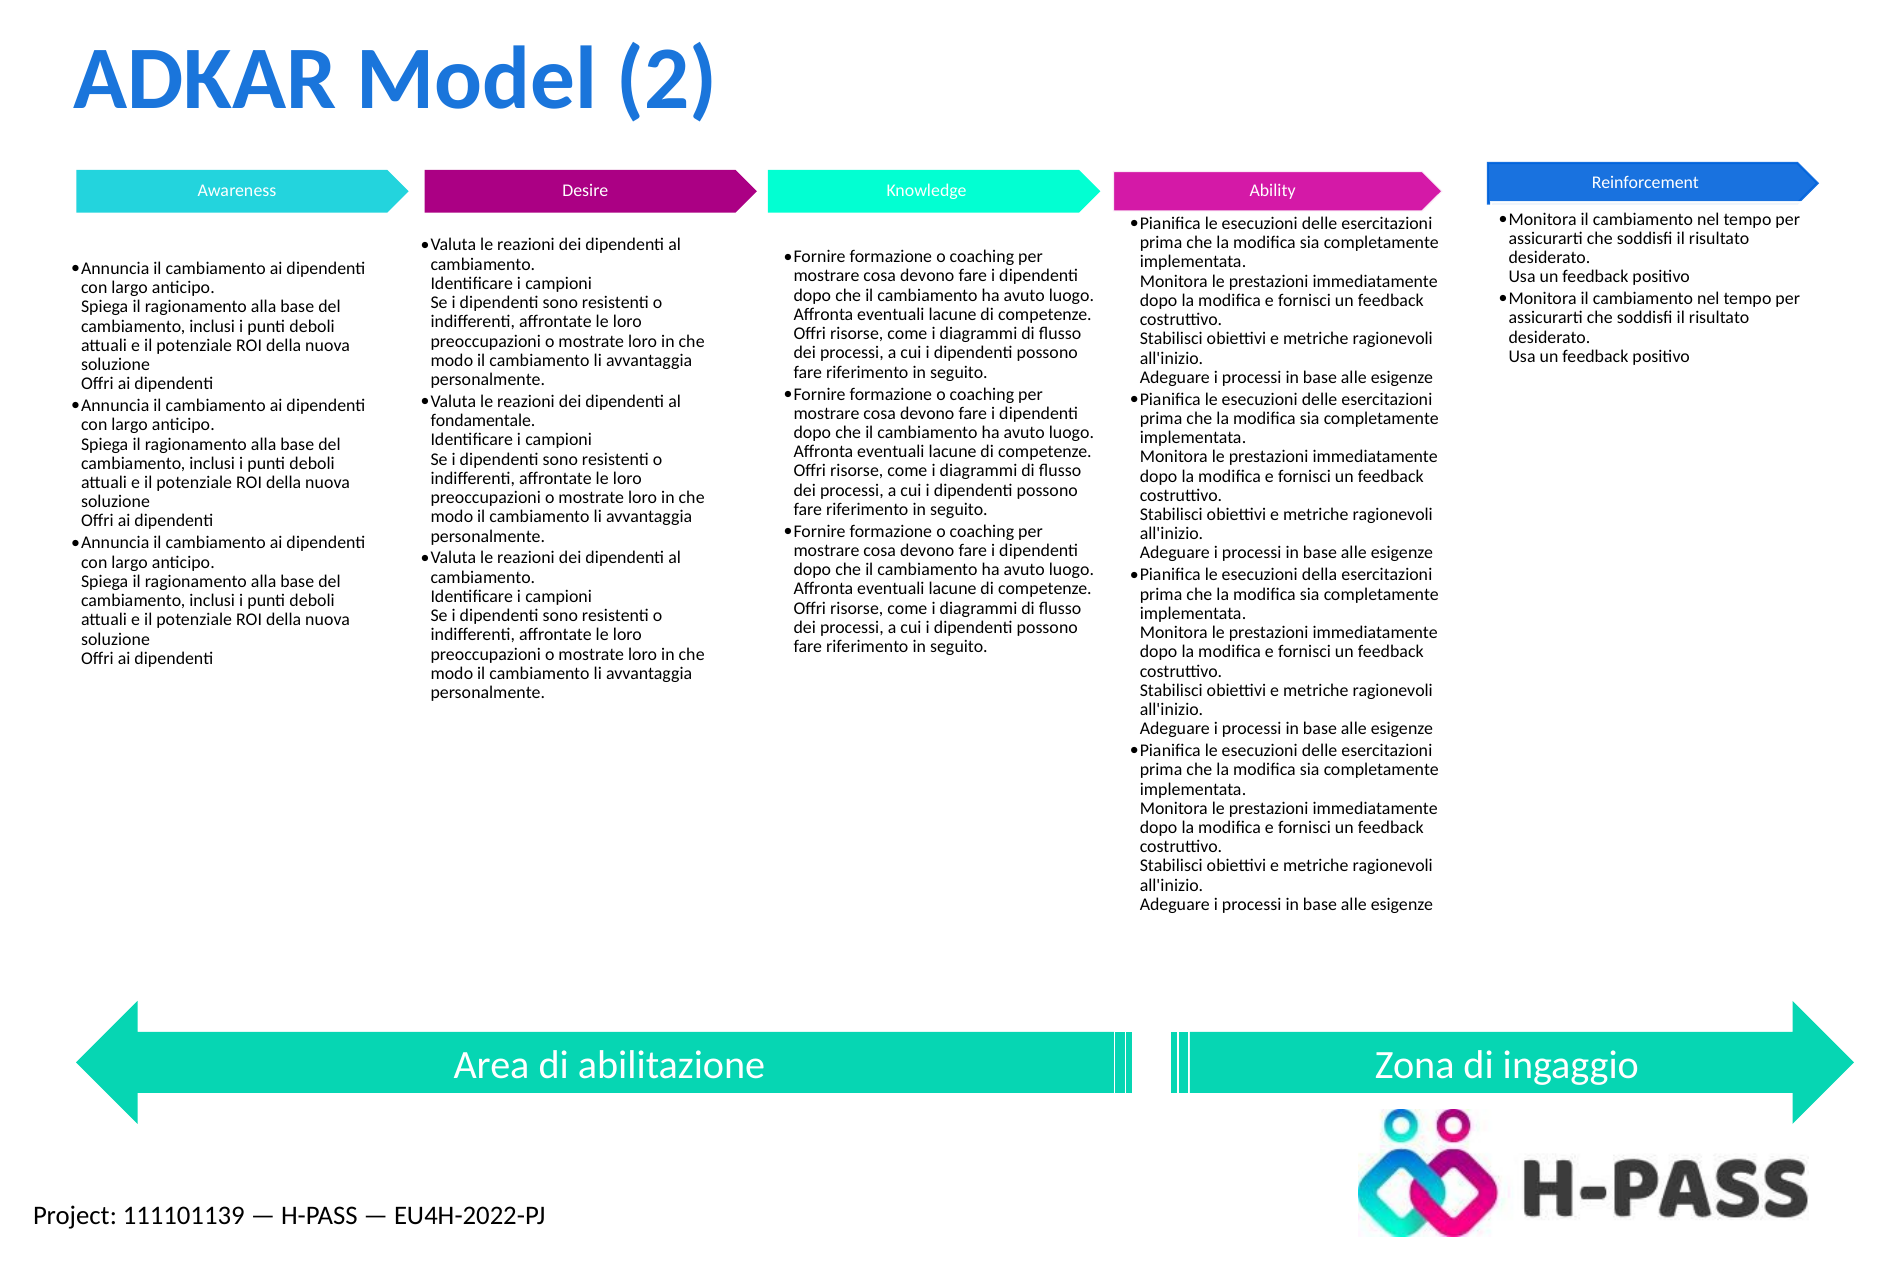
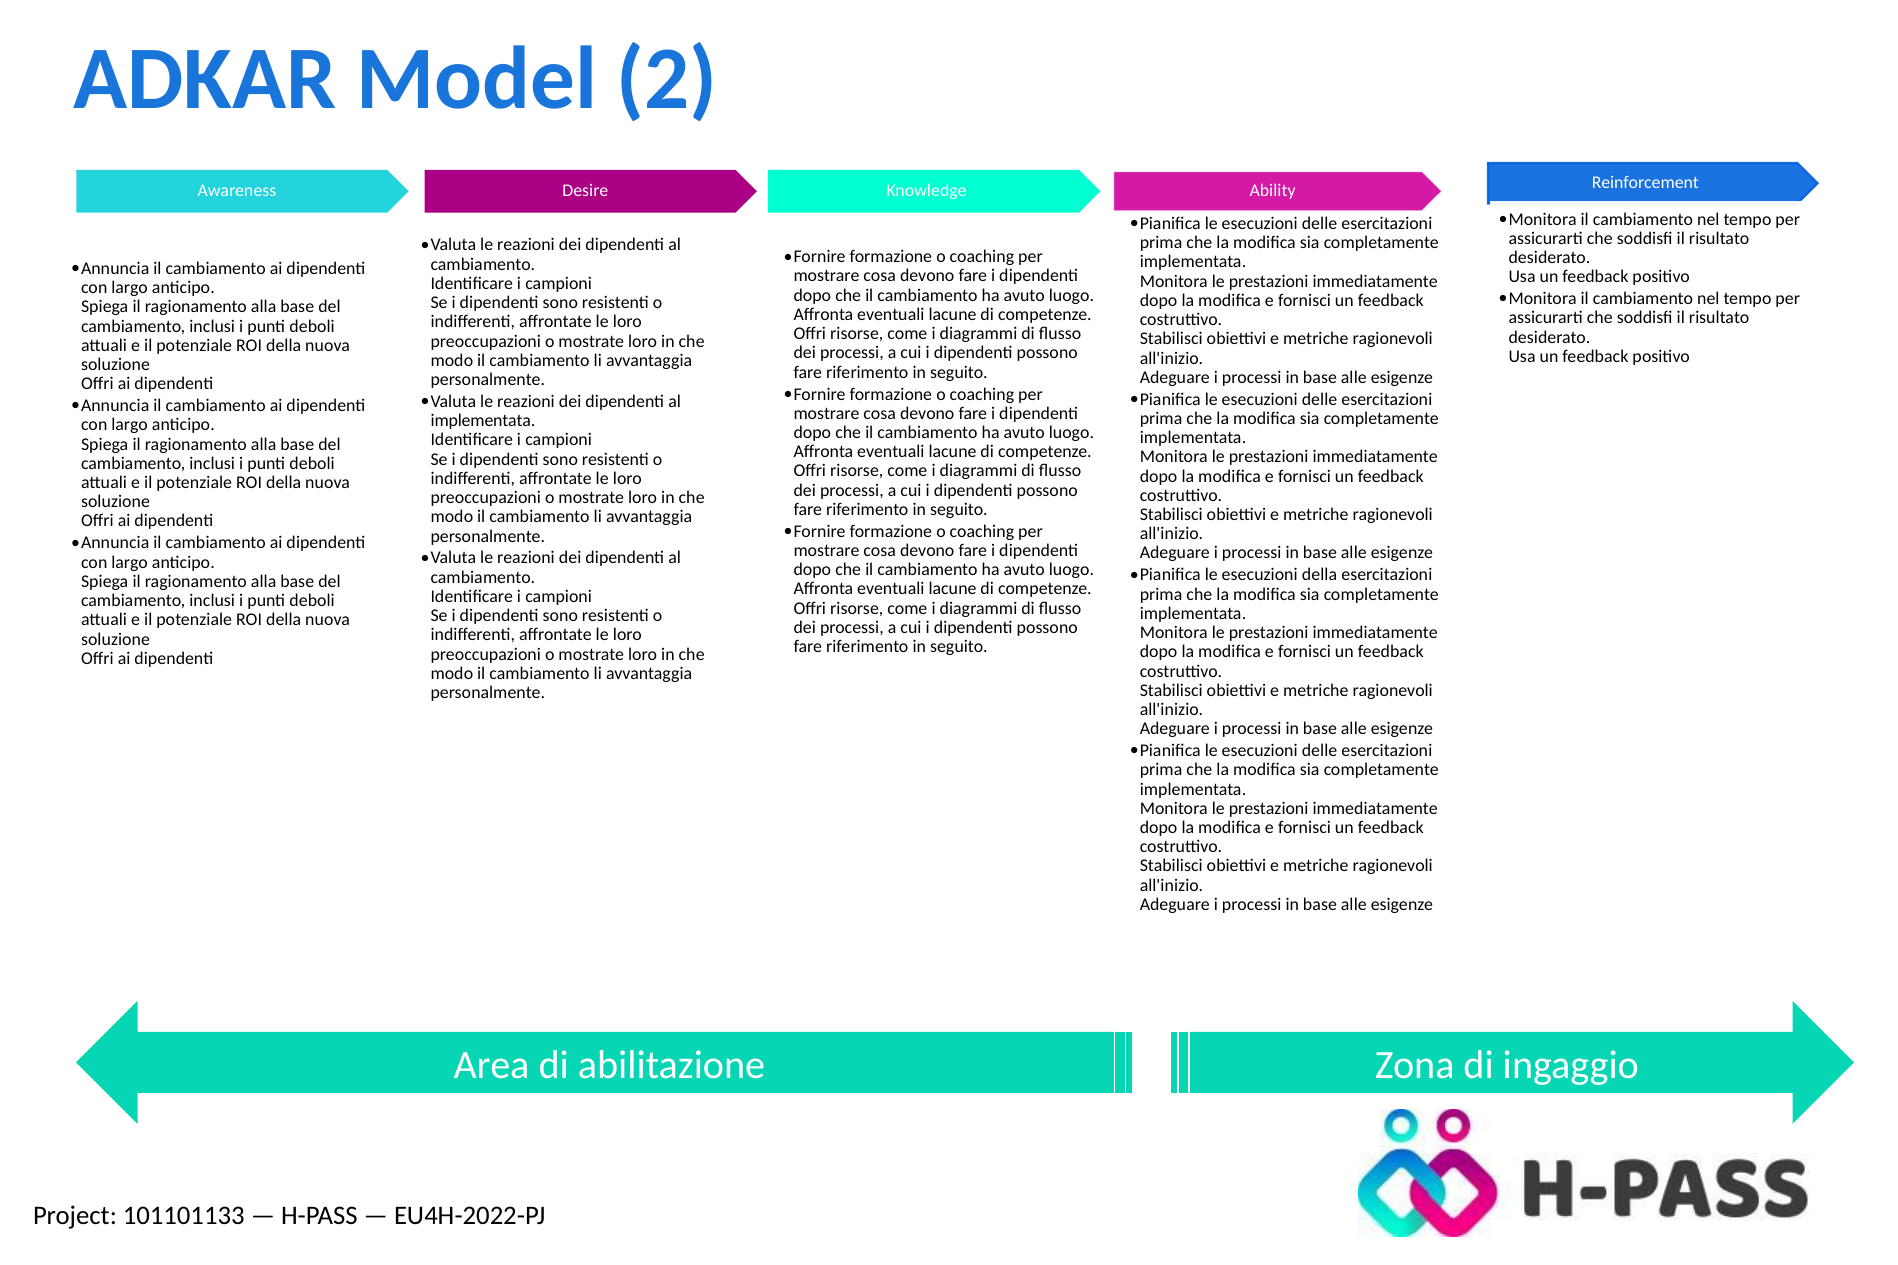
fondamentale: fondamentale -> implementata (483, 421)
111101139: 111101139 -> 101101133 (184, 1216)
